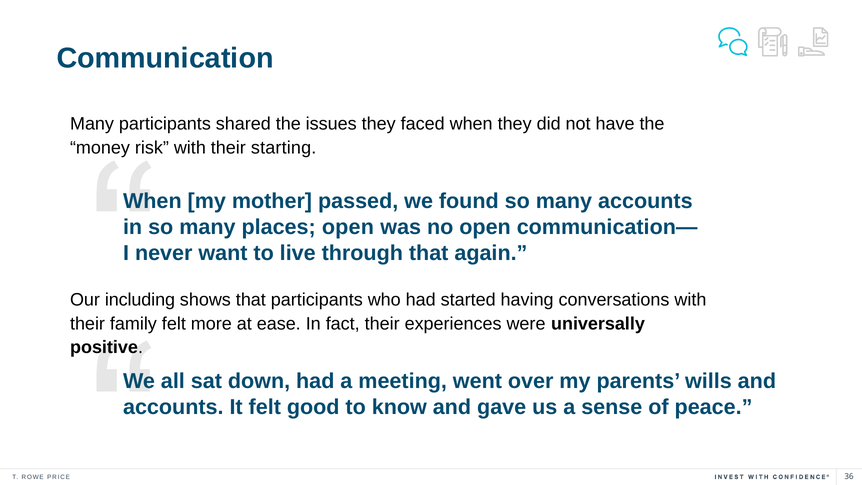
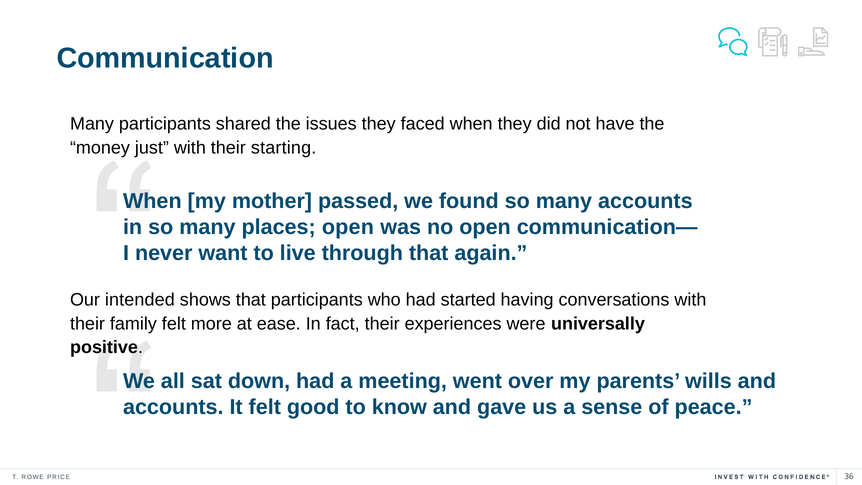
risk: risk -> just (152, 148)
including: including -> intended (140, 300)
